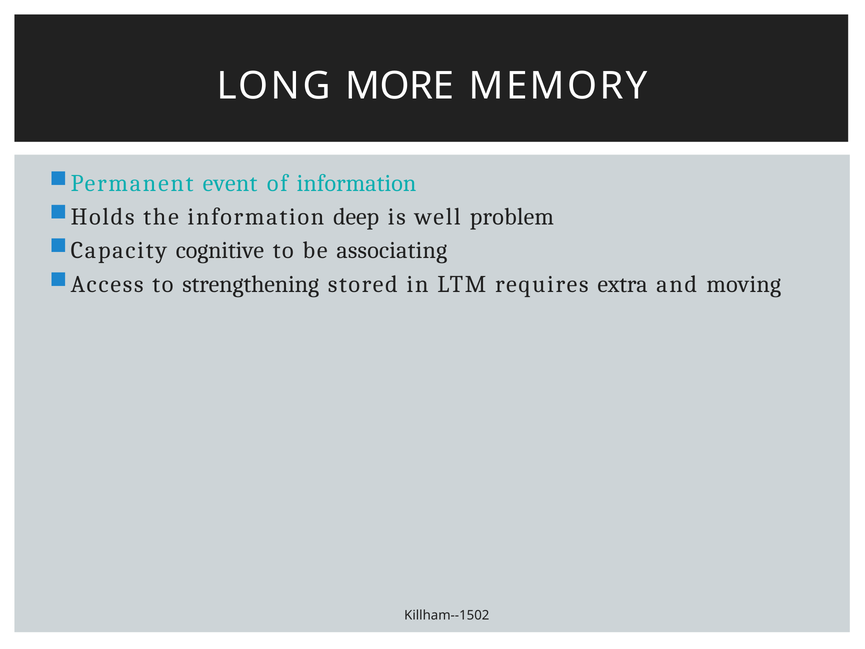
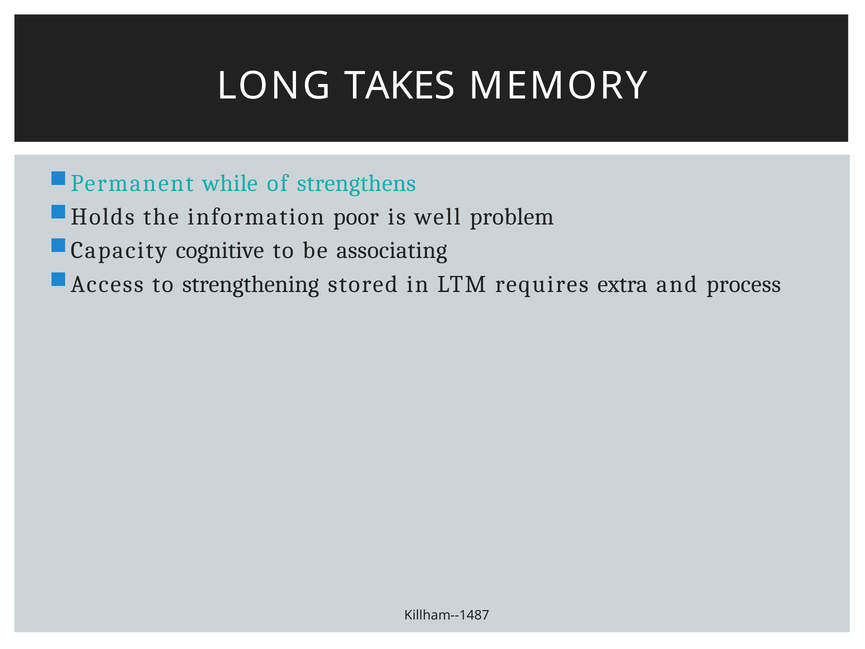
MORE: MORE -> TAKES (400, 86)
event: event -> while (230, 183)
of information: information -> strengthens (356, 183)
deep: deep -> poor (356, 217)
moving: moving -> process (744, 284)
Killham--1502: Killham--1502 -> Killham--1487 (447, 615)
